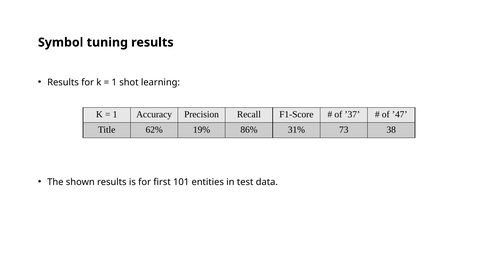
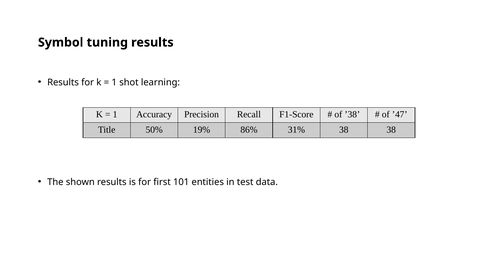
’37: ’37 -> ’38 (352, 115)
62%: 62% -> 50% (154, 130)
31% 73: 73 -> 38 (344, 130)
